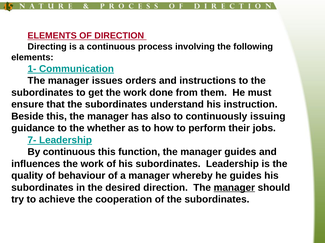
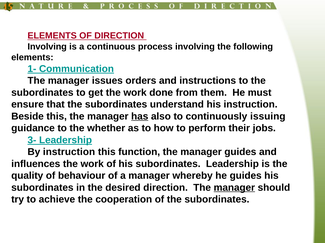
Directing: Directing -> Involving (47, 47)
has underline: none -> present (140, 117)
7-: 7- -> 3- (32, 140)
By continuous: continuous -> instruction (69, 152)
